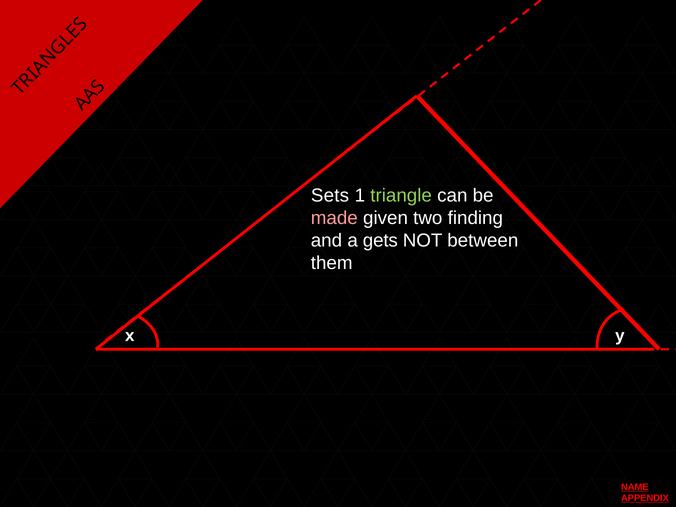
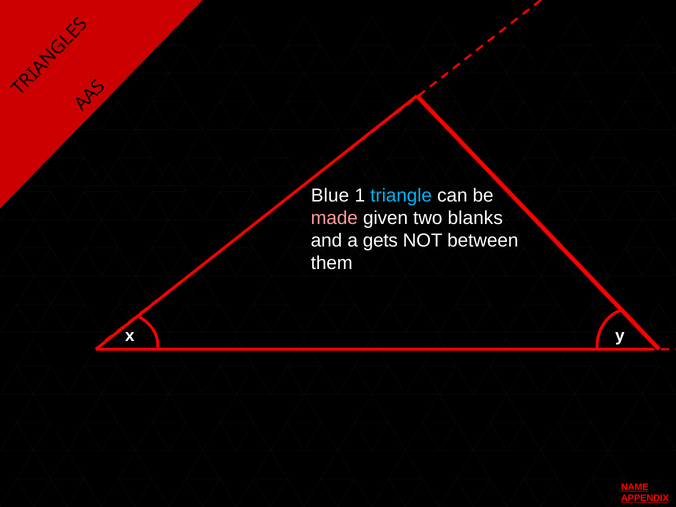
Sets: Sets -> Blue (330, 196)
triangle colour: light green -> light blue (401, 196)
finding: finding -> blanks (475, 218)
